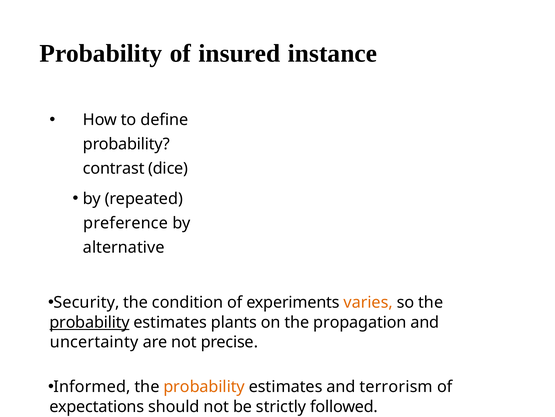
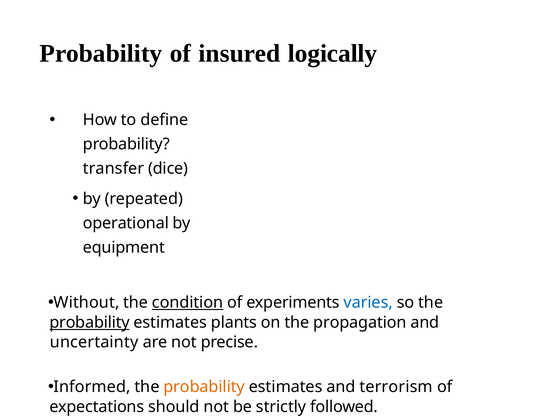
instance: instance -> logically (333, 53)
contrast: contrast -> transfer (114, 168)
preference: preference -> operational (126, 223)
alternative: alternative -> equipment (124, 247)
Security: Security -> Without (87, 302)
condition underline: none -> present (188, 302)
varies colour: orange -> blue (368, 302)
